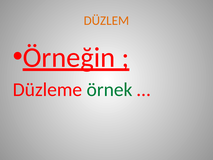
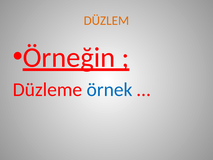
örnek colour: green -> blue (110, 89)
